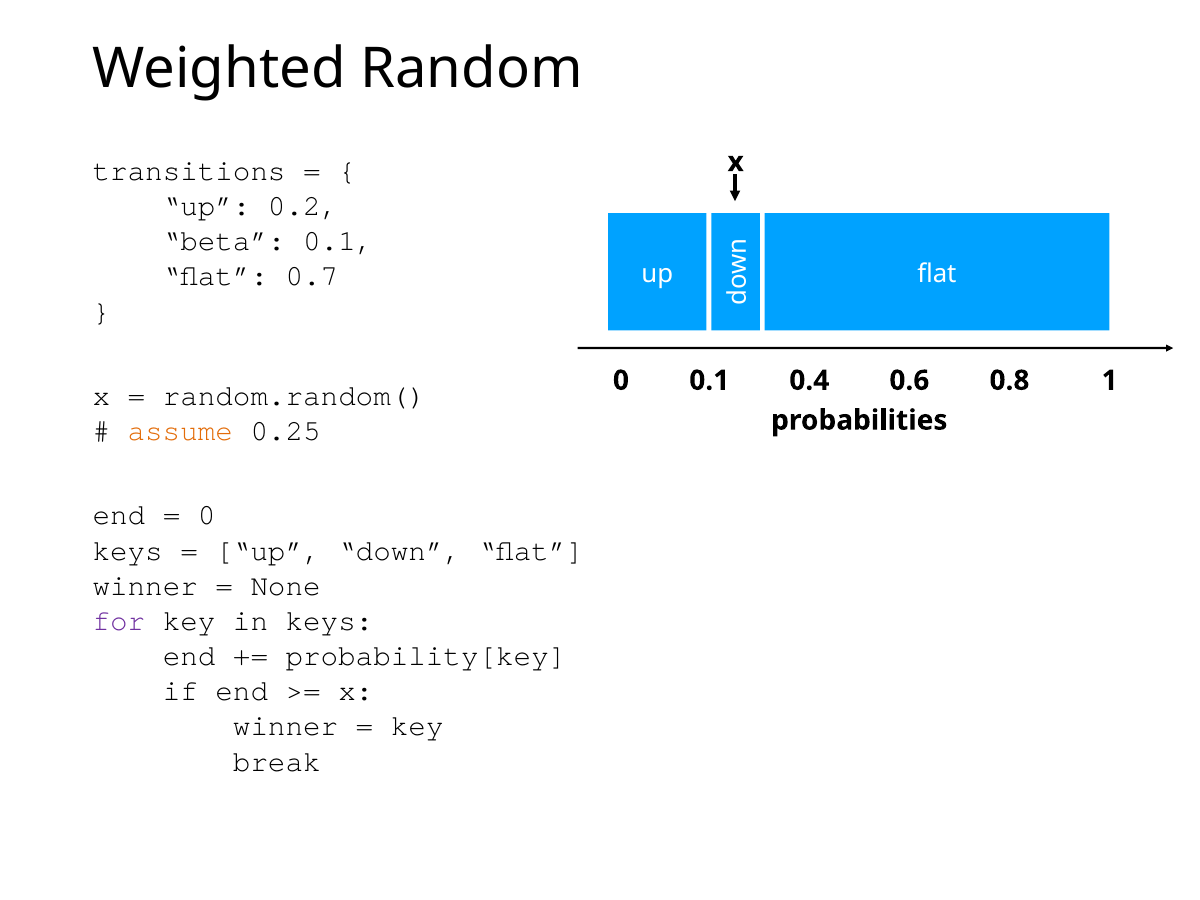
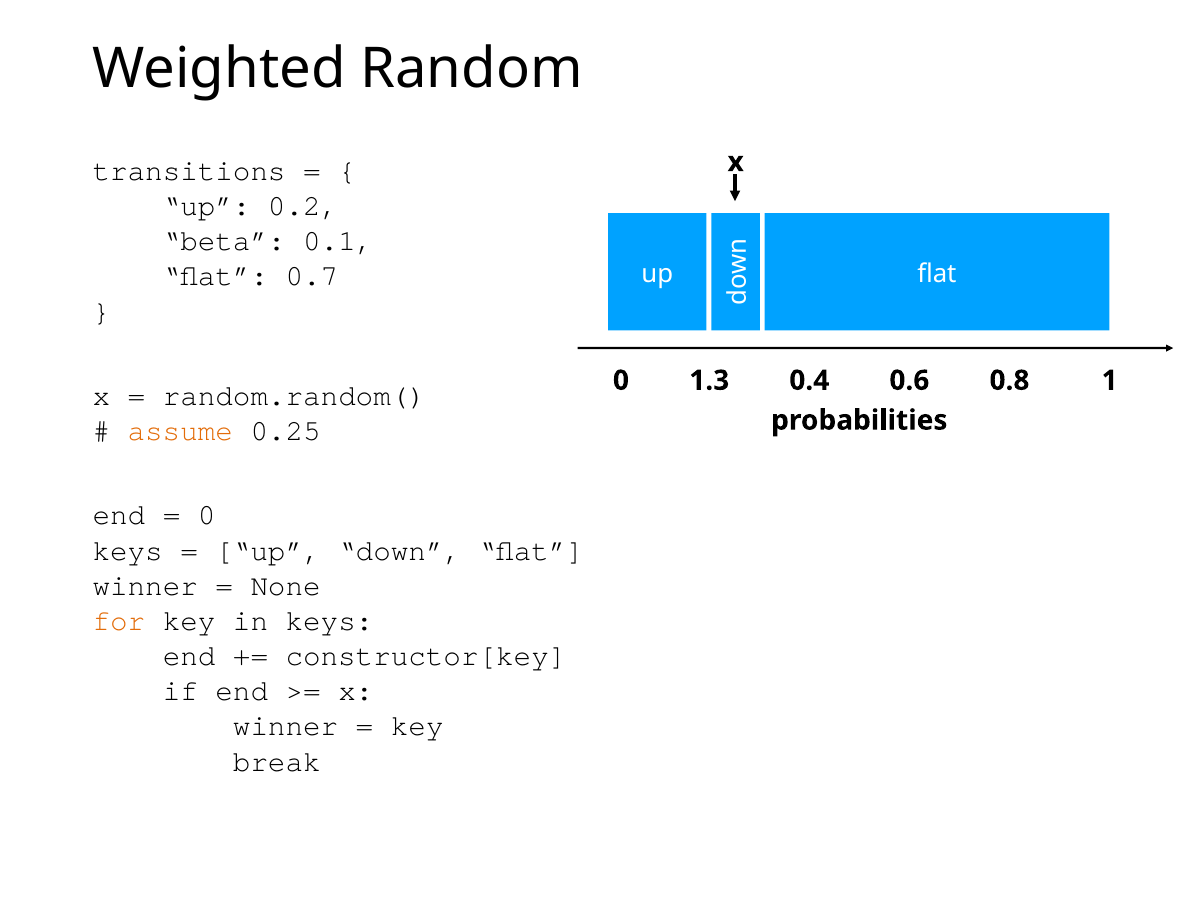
0.1: 0.1 -> 1.3 (709, 381)
for colour: purple -> orange (119, 621)
probability[key: probability[key -> constructor[key (426, 656)
